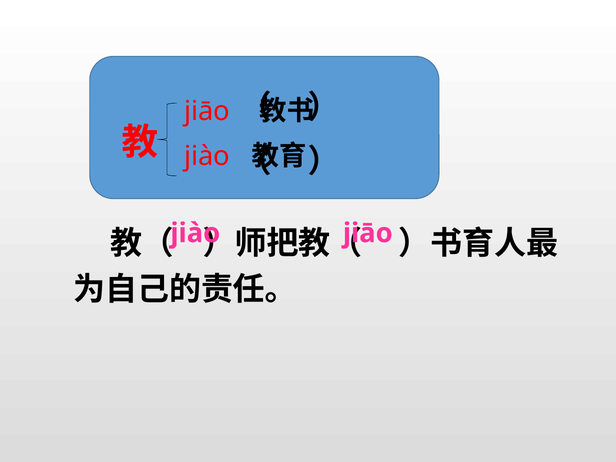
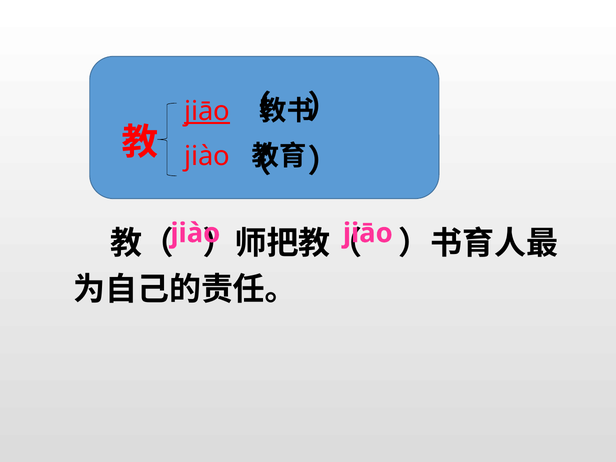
jiāo underline: none -> present (207, 111)
